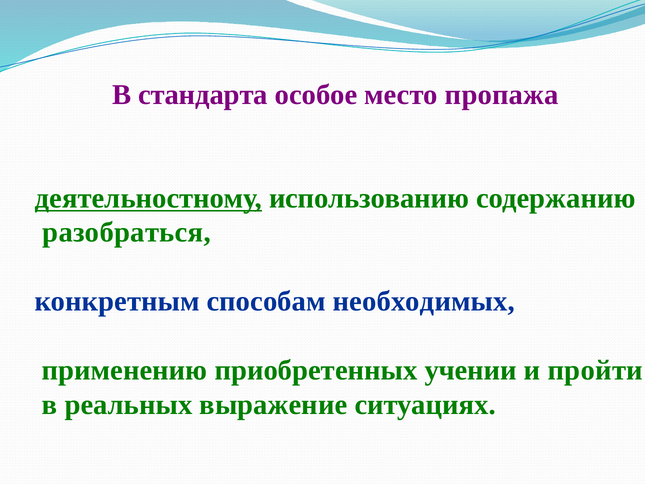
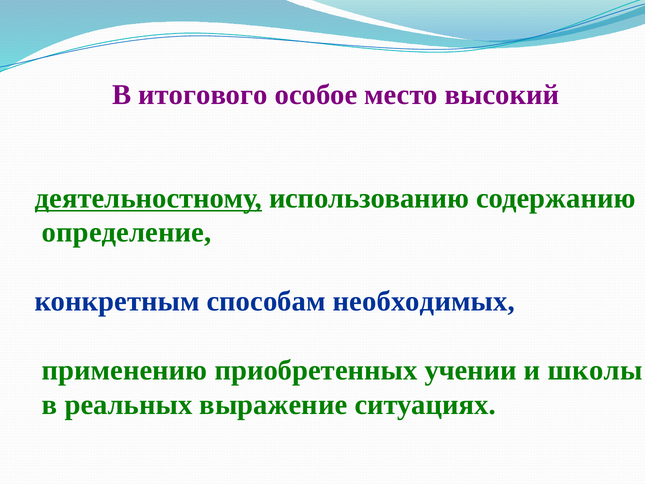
стандарта: стандарта -> итогового (203, 95)
пропажа: пропажа -> высокий (502, 95)
разобраться: разобраться -> определение (127, 232)
пройти: пройти -> школы (595, 370)
